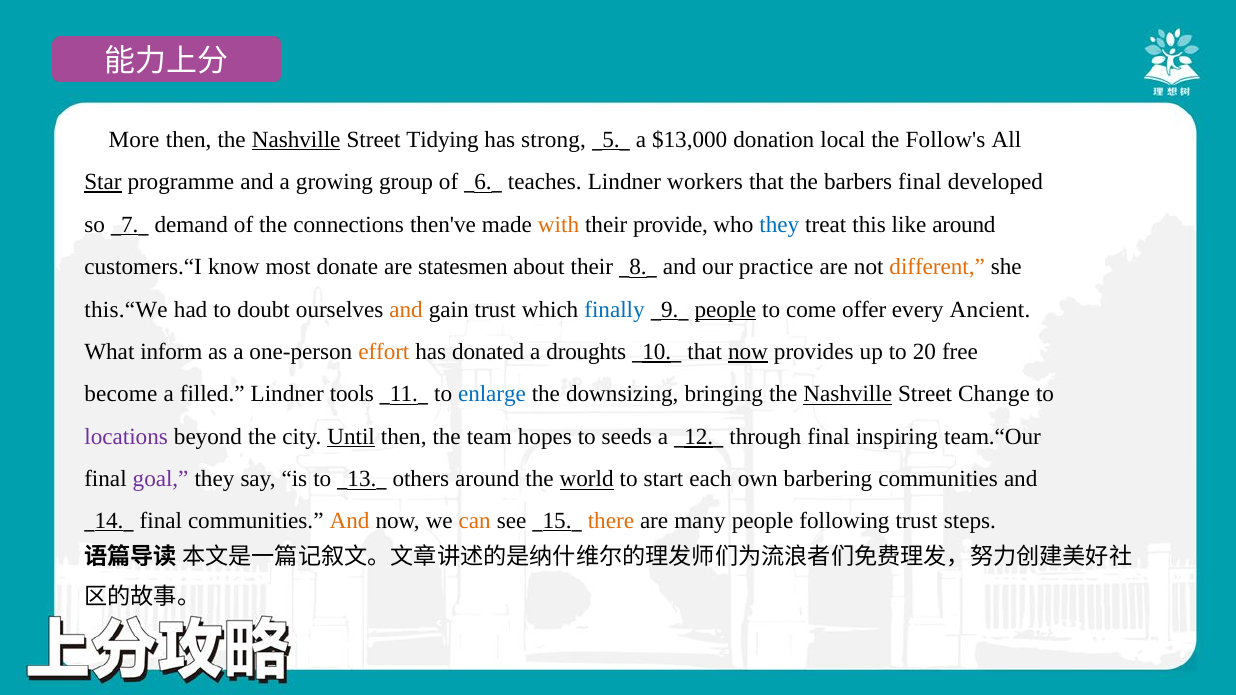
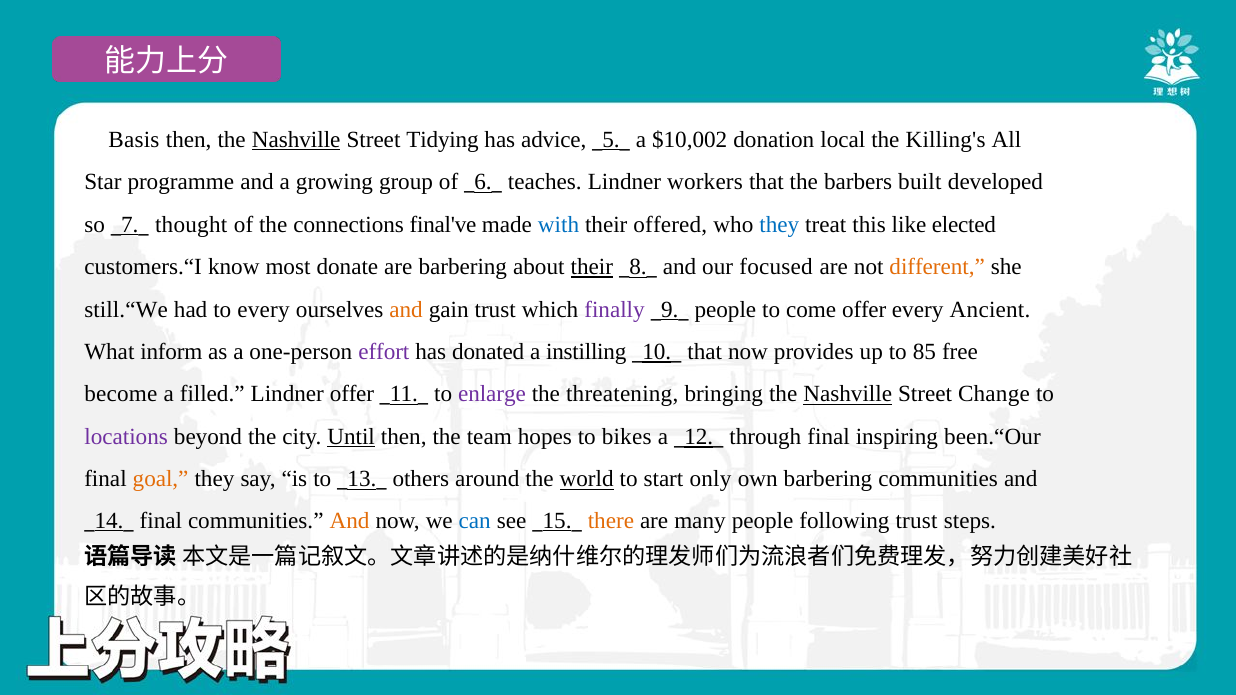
More: More -> Basis (134, 140)
strong: strong -> advice (554, 140)
$13,000: $13,000 -> $10,002 (690, 140)
Follow's: Follow's -> Killing's (946, 140)
Star underline: present -> none (103, 182)
barbers final: final -> built (920, 182)
demand: demand -> thought (191, 225)
then've: then've -> final've (443, 225)
with colour: orange -> blue (559, 225)
provide: provide -> offered (670, 225)
like around: around -> elected (964, 225)
are statesmen: statesmen -> barbering (463, 267)
their underline: none -> present (592, 267)
practice: practice -> focused (776, 267)
this.“We: this.“We -> still.“We (126, 310)
to doubt: doubt -> every (263, 310)
finally colour: blue -> purple (615, 310)
people underline: present -> none (725, 310)
effort colour: orange -> purple (384, 352)
droughts: droughts -> instilling (586, 352)
now underline: present -> none (748, 352)
20: 20 -> 85 (924, 352)
Lindner tools: tools -> offer (352, 394)
enlarge colour: blue -> purple (492, 394)
downsizing: downsizing -> threatening (622, 394)
seeds: seeds -> bikes (627, 437)
team.“Our: team.“Our -> been.“Our (992, 437)
goal colour: purple -> orange (161, 479)
each: each -> only (710, 479)
can colour: orange -> blue (475, 521)
